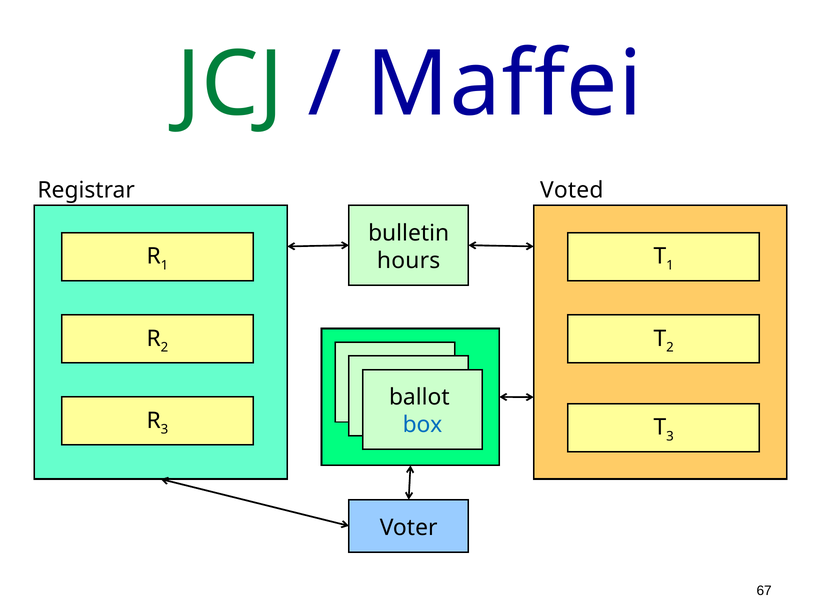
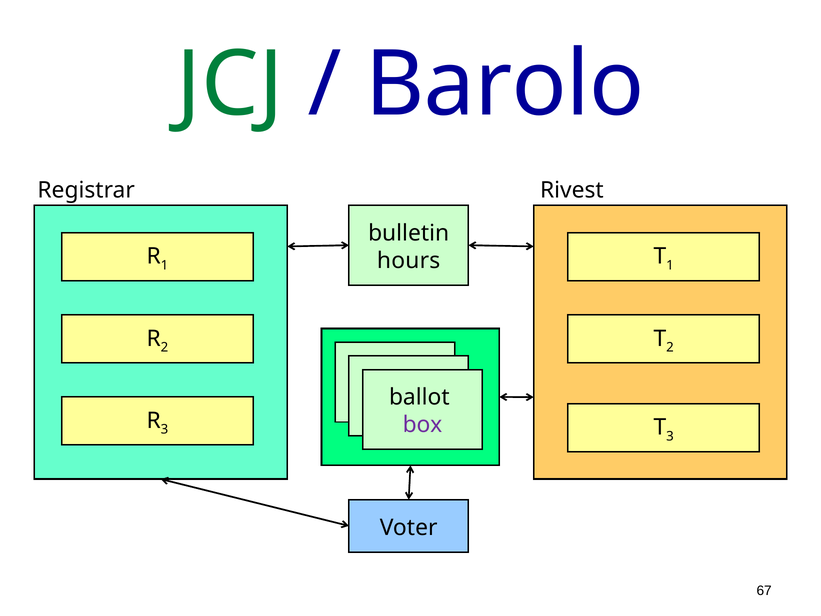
Maffei: Maffei -> Barolo (505, 84)
Voted: Voted -> Rivest (572, 190)
box colour: blue -> purple (422, 425)
